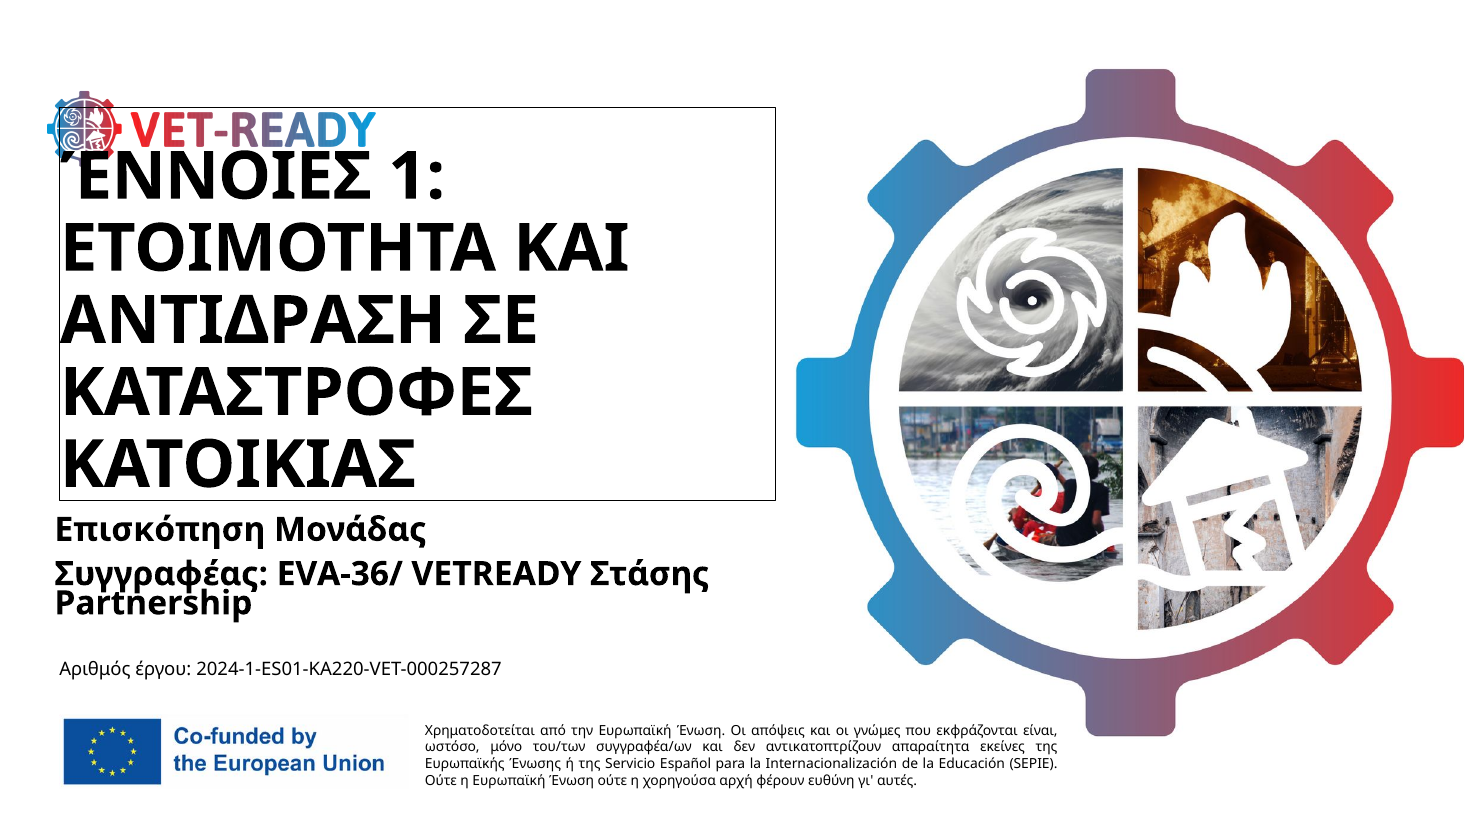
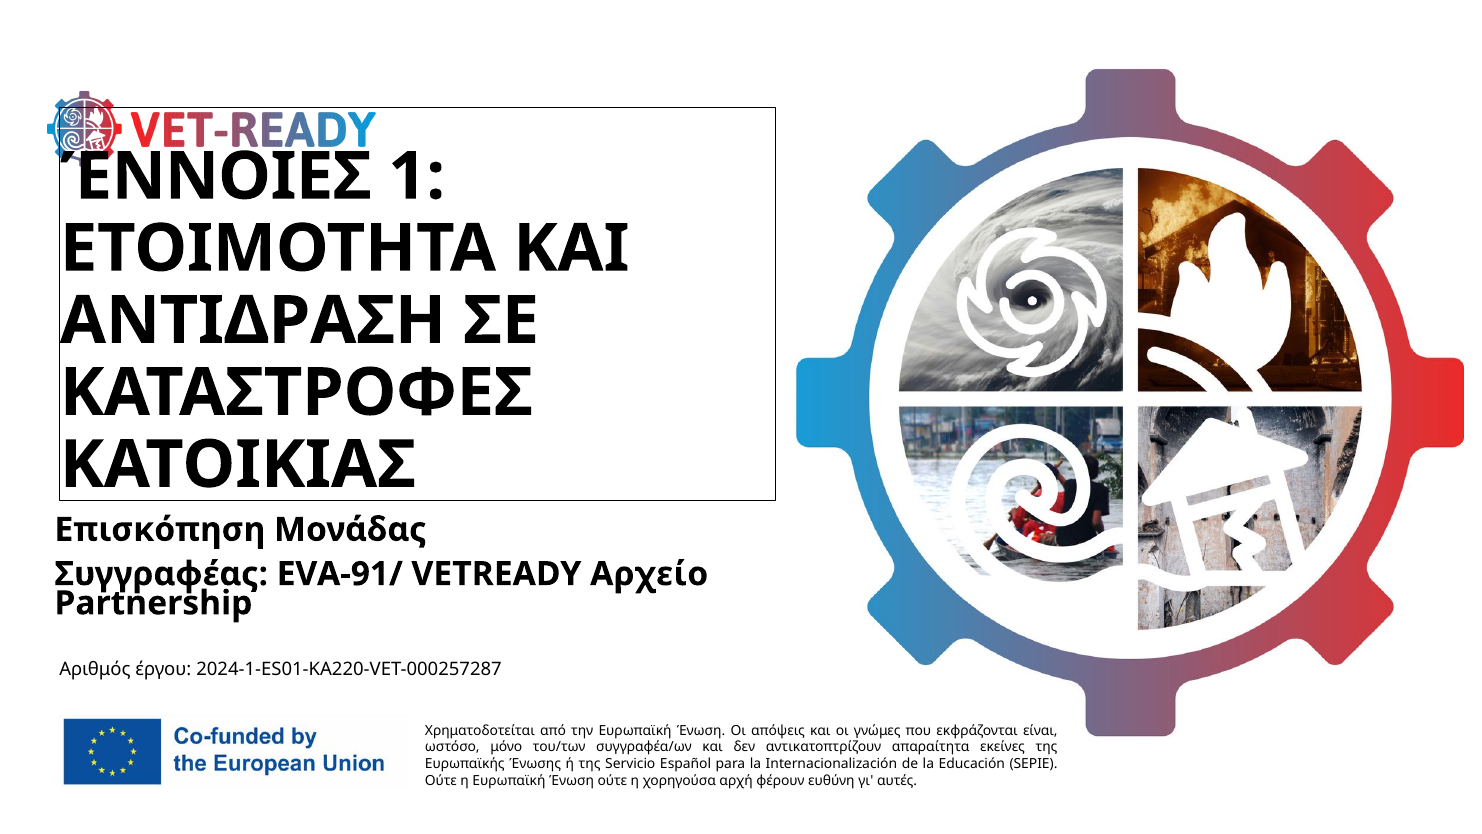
EVA-36/: EVA-36/ -> EVA-91/ (340, 574)
Στάσης: Στάσης -> Αρχείο (649, 574)
